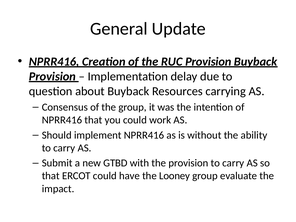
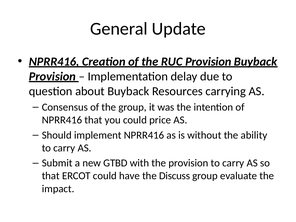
work: work -> price (160, 120)
Looney: Looney -> Discuss (175, 176)
